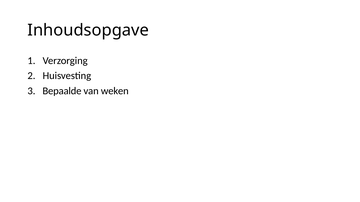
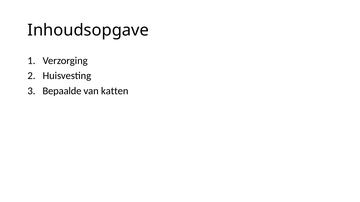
weken: weken -> katten (115, 91)
